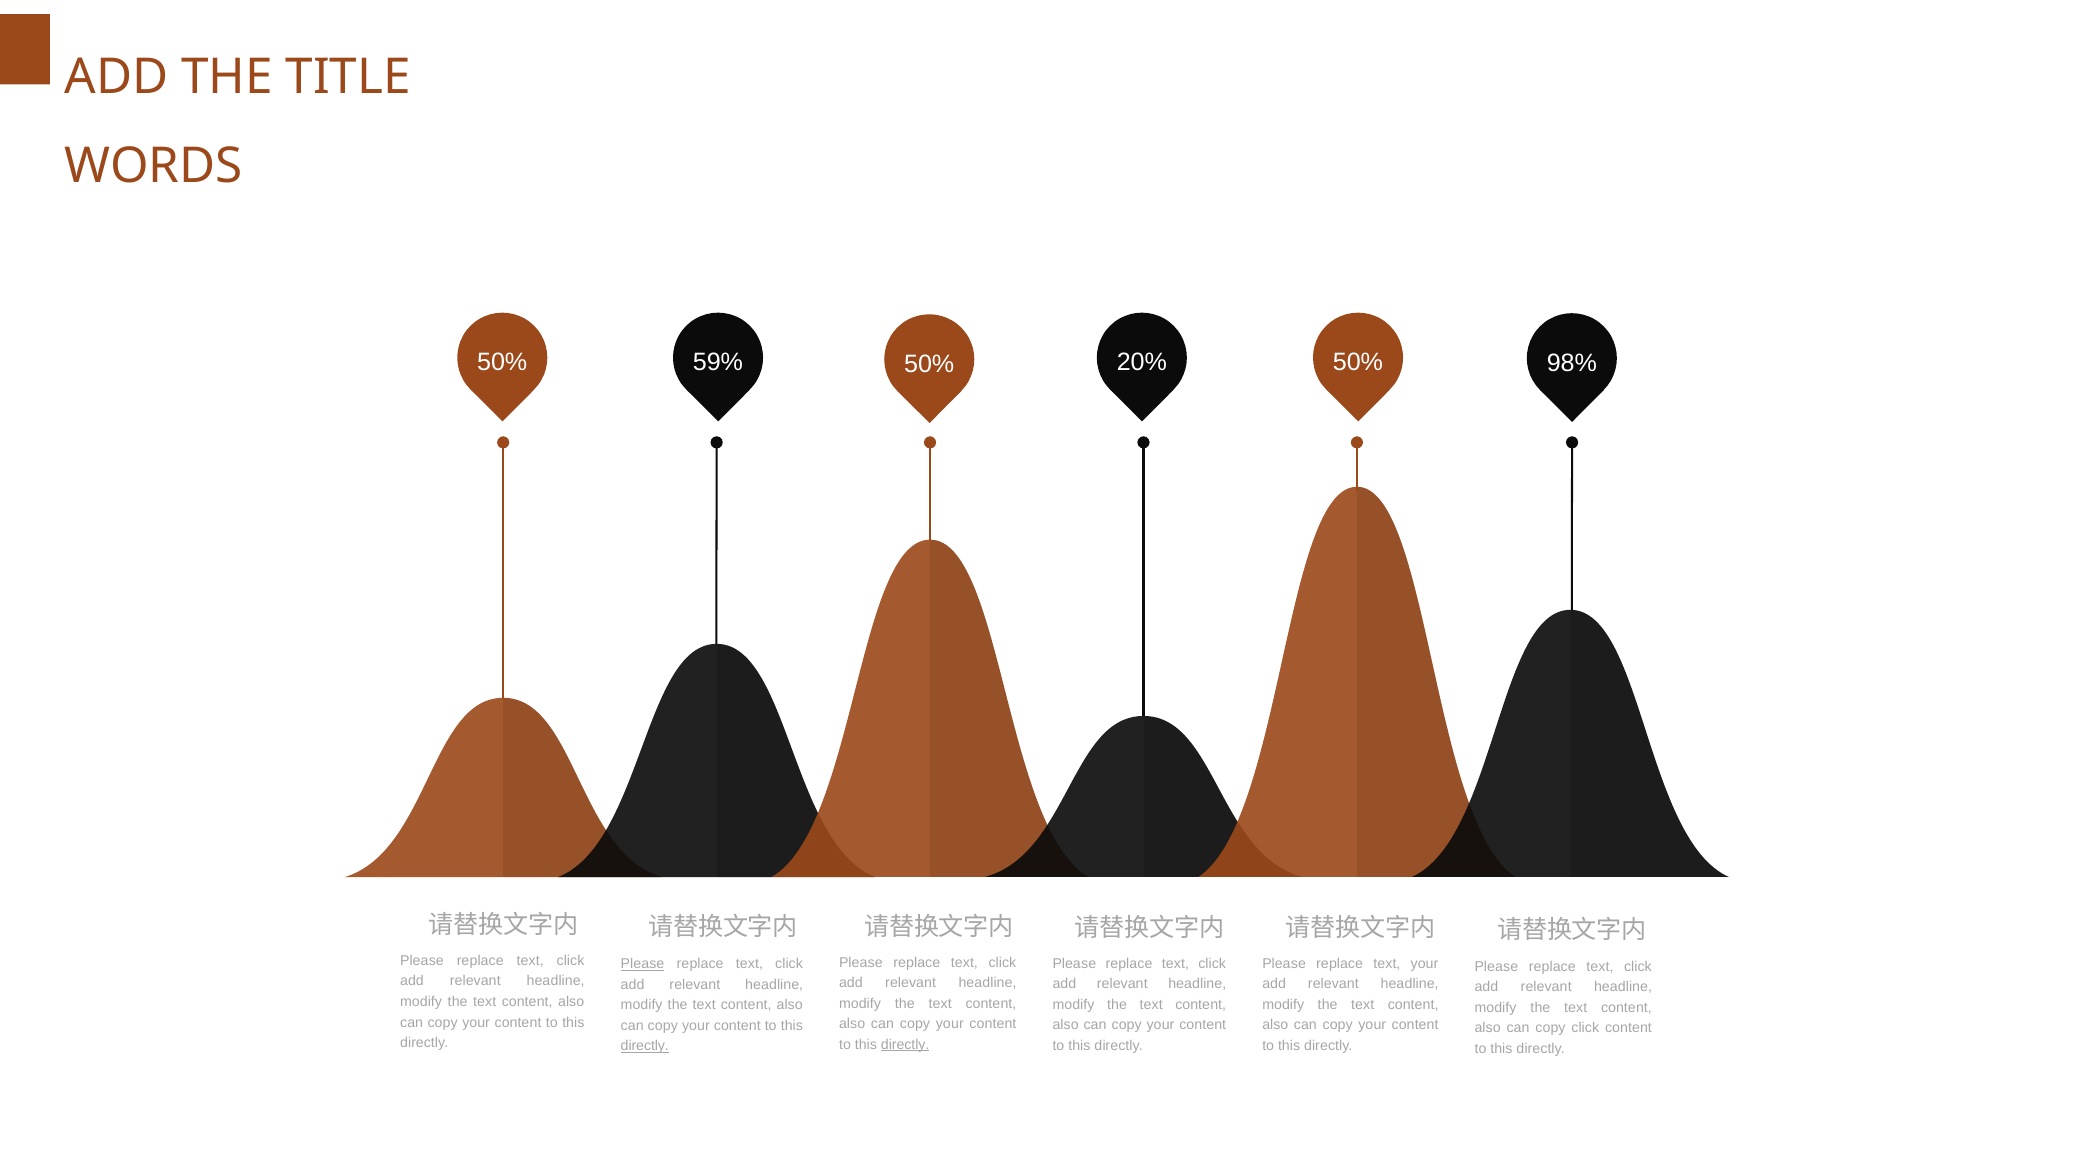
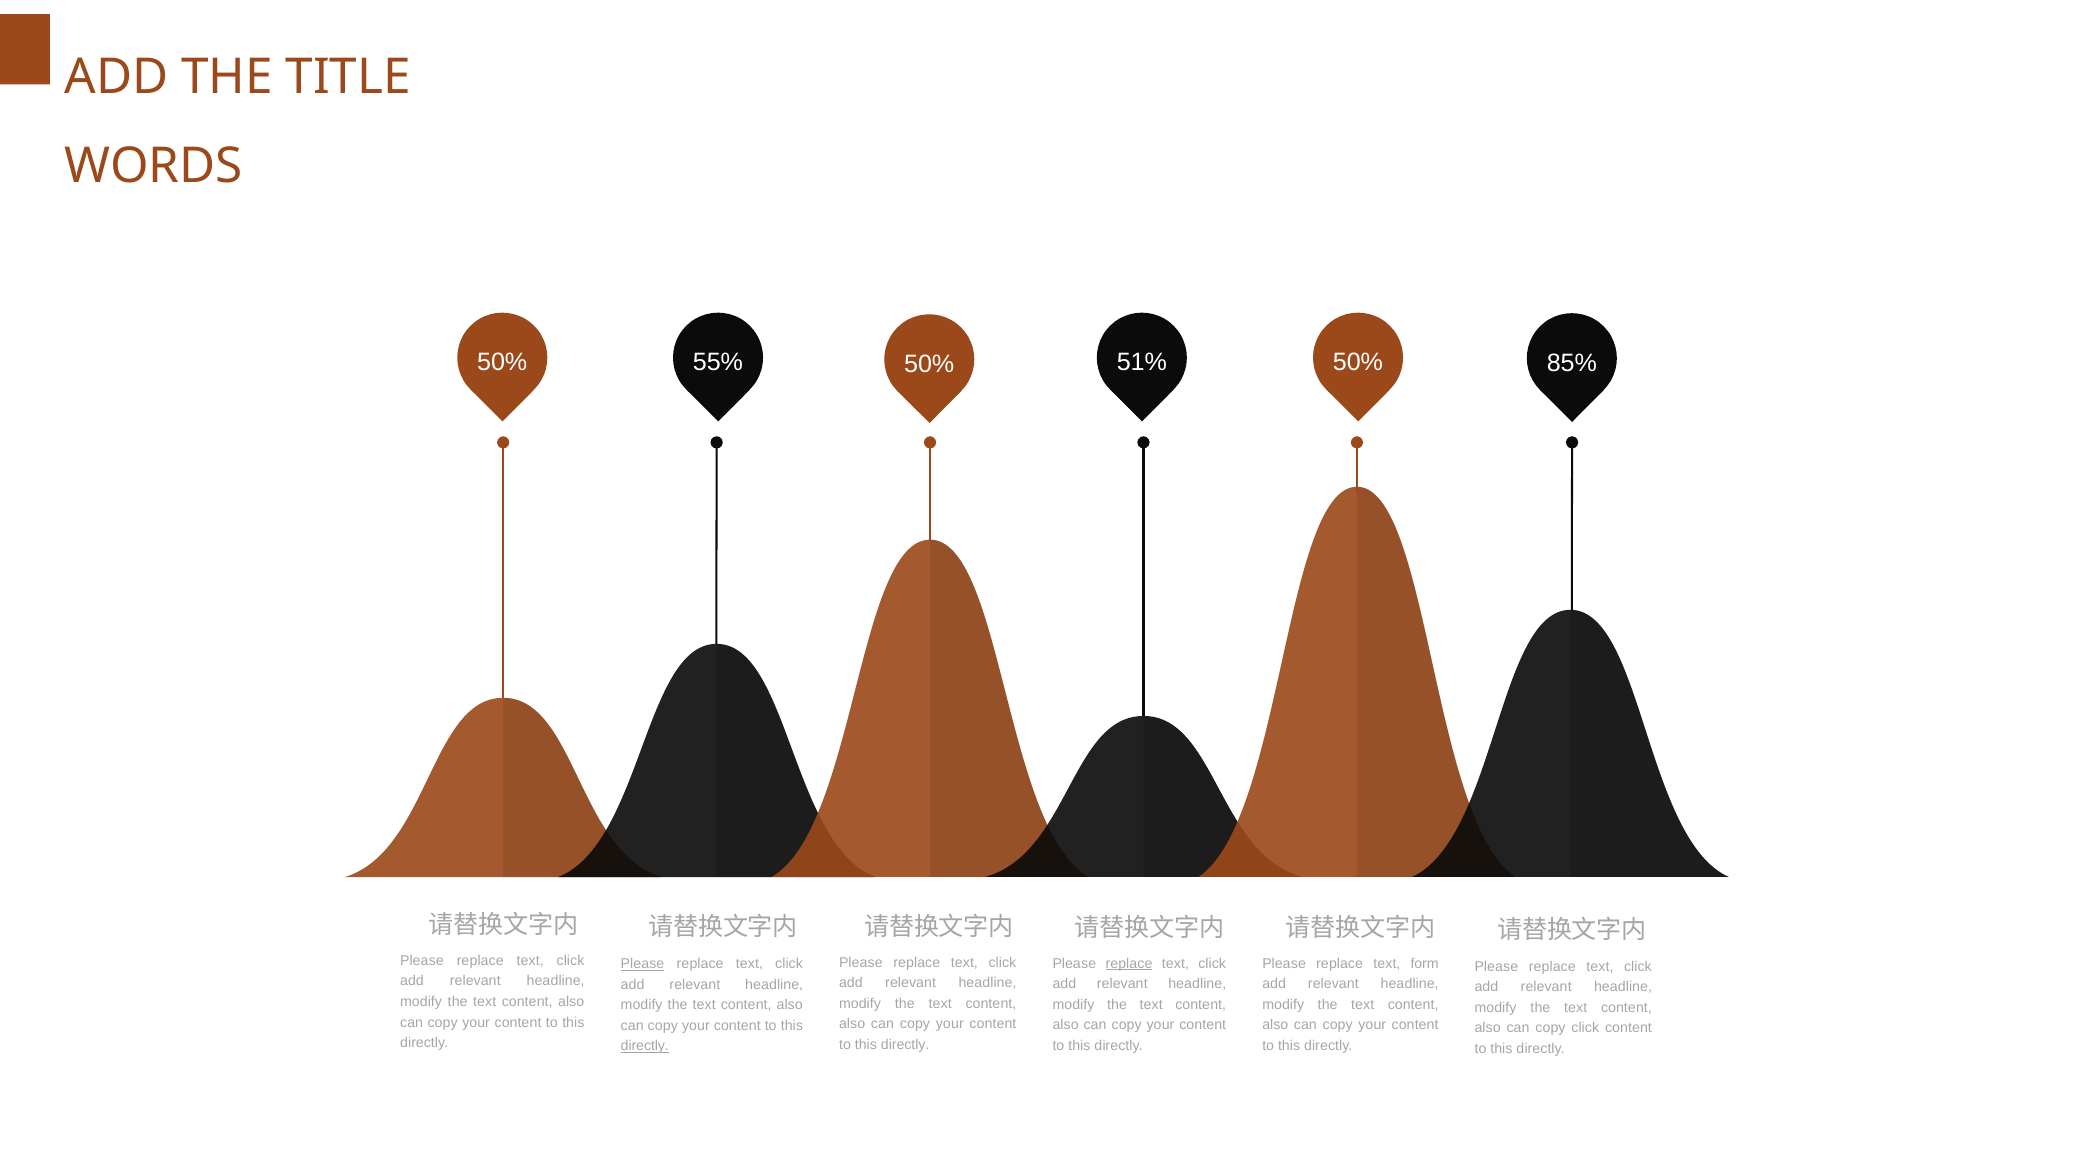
59%: 59% -> 55% (718, 362)
20%: 20% -> 51% (1142, 362)
98%: 98% -> 85% (1572, 363)
replace underline: none -> present (1129, 964)
text your: your -> form (1425, 964)
directly underline: present -> none (905, 1045)
